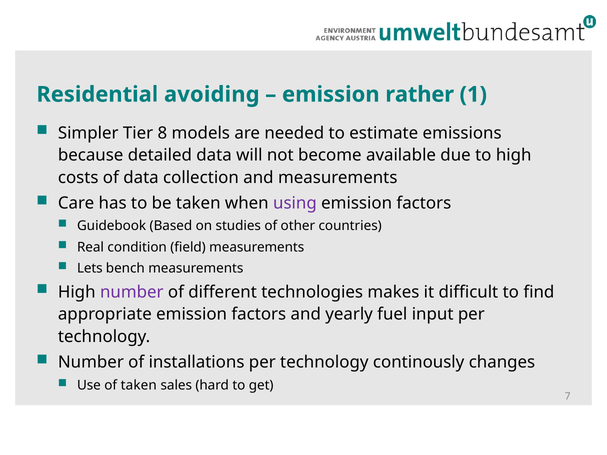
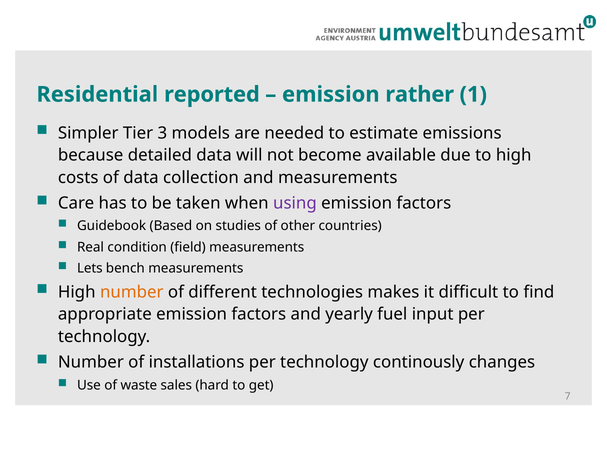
avoiding: avoiding -> reported (212, 95)
8: 8 -> 3 (162, 133)
number colour: purple -> orange (132, 292)
of taken: taken -> waste (139, 385)
